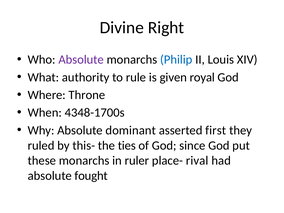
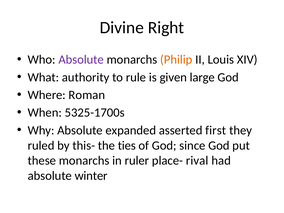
Philip colour: blue -> orange (176, 60)
royal: royal -> large (202, 77)
Throne: Throne -> Roman (87, 95)
4348-1700s: 4348-1700s -> 5325-1700s (95, 113)
dominant: dominant -> expanded (131, 130)
fought: fought -> winter (91, 176)
